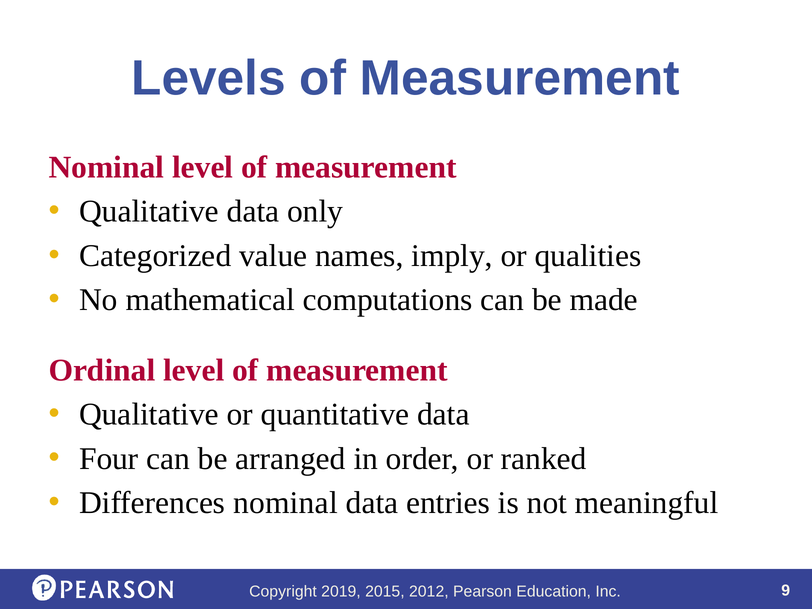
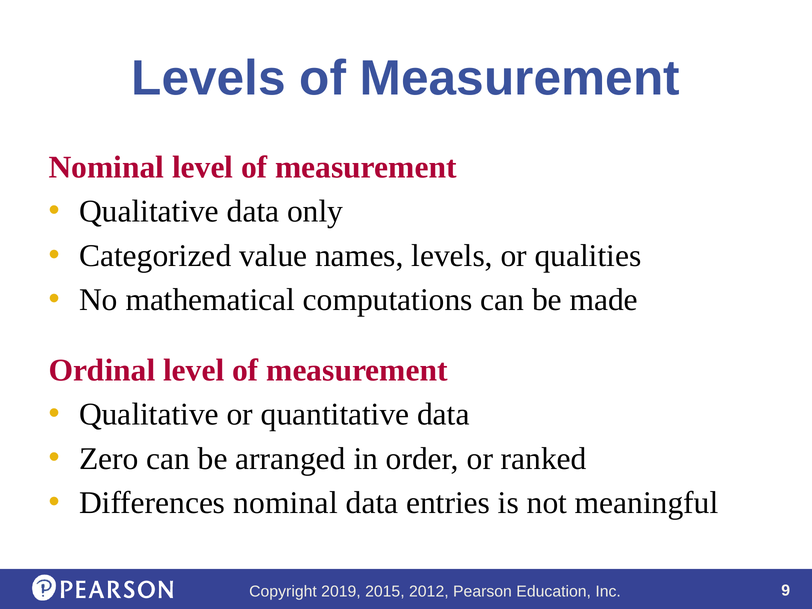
names imply: imply -> levels (452, 256)
Four: Four -> Zero (109, 459)
